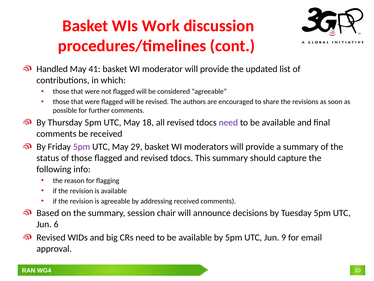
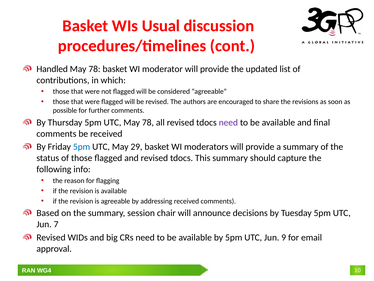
Work: Work -> Usual (161, 26)
41: 41 -> 78 (94, 69)
UTC May 18: 18 -> 78 (148, 122)
5pm colour: purple -> blue (82, 147)
6: 6 -> 7 (56, 224)
